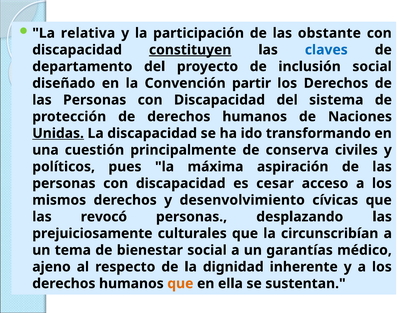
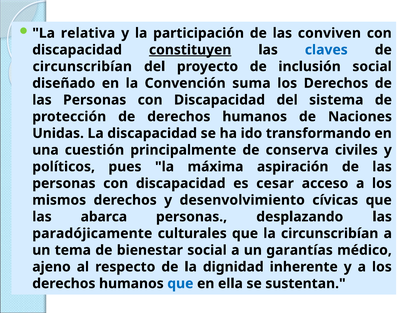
obstante: obstante -> conviven (329, 33)
departamento: departamento -> circunscribían (82, 66)
partir: partir -> suma (251, 83)
Unidas underline: present -> none (58, 133)
revocó: revocó -> abarca (104, 217)
prejuiciosamente: prejuiciosamente -> paradójicamente (92, 233)
que colour: orange -> blue (180, 283)
